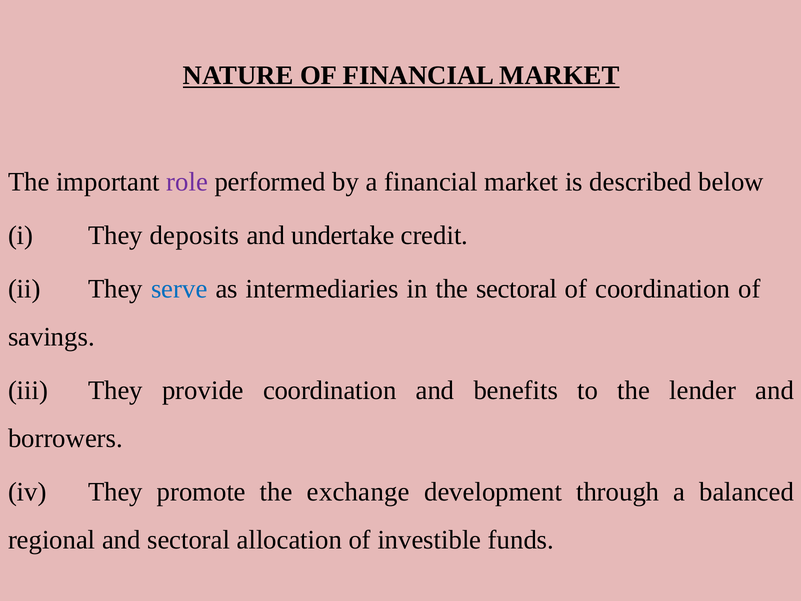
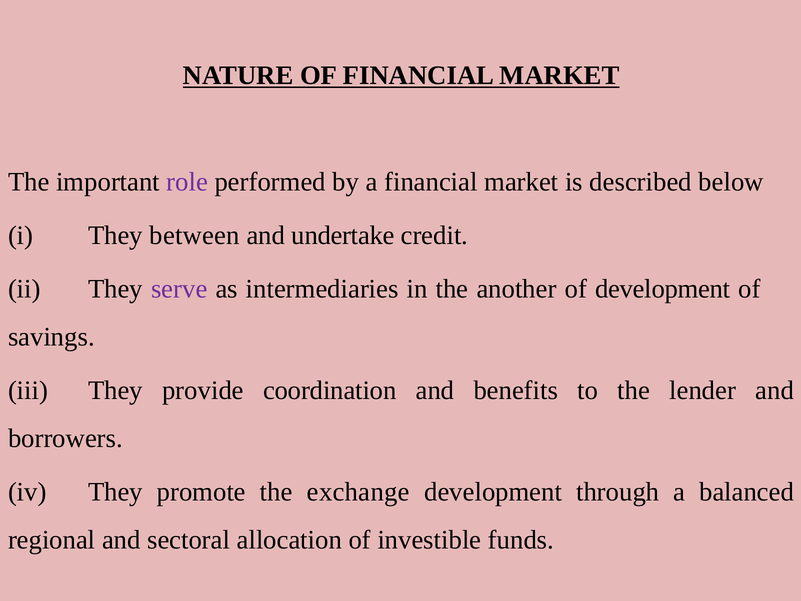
deposits: deposits -> between (195, 235)
serve colour: blue -> purple (179, 289)
the sectoral: sectoral -> another (517, 289)
of coordination: coordination -> development (663, 289)
